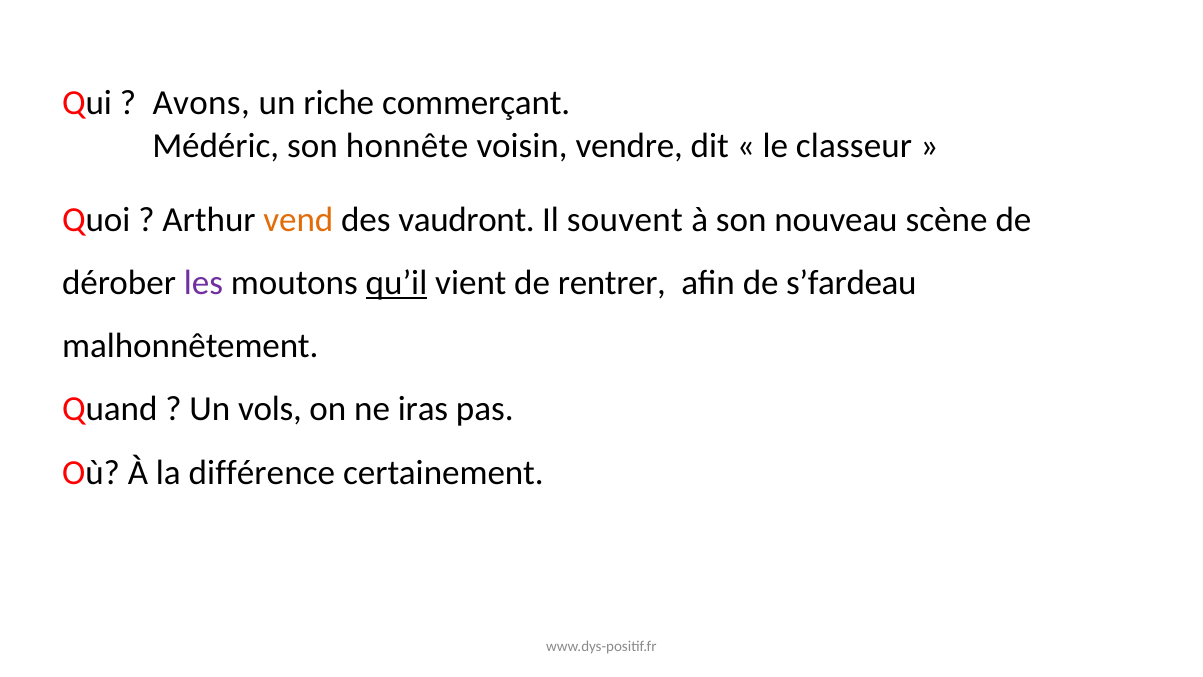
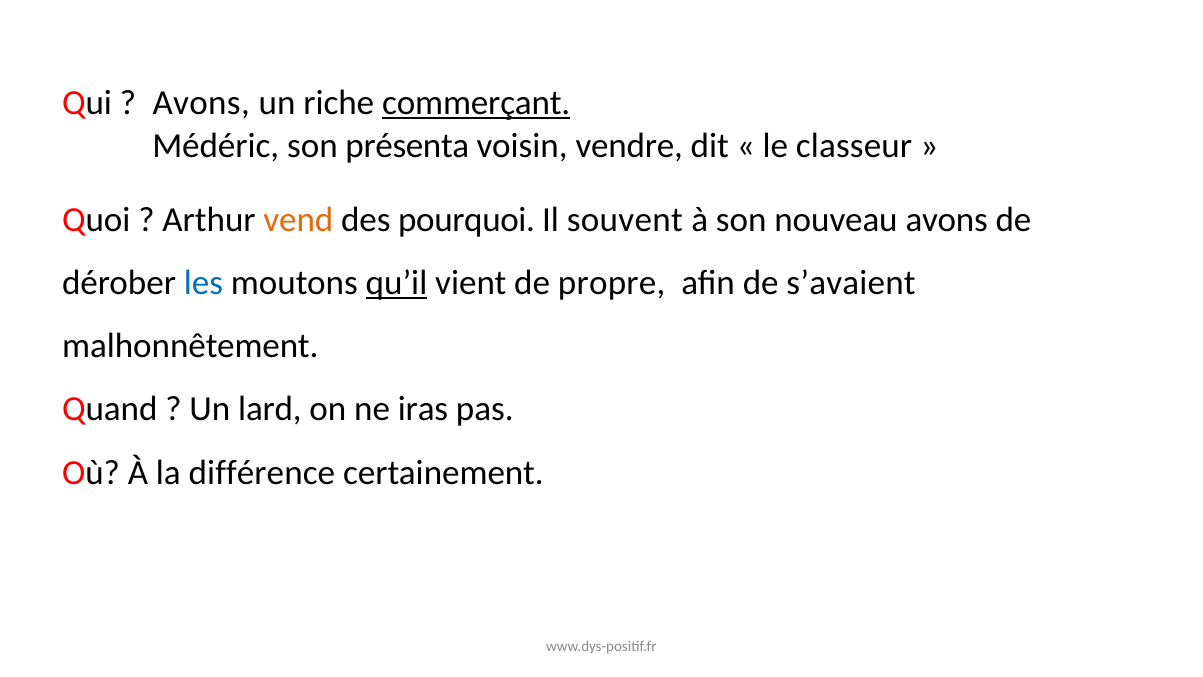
commerçant underline: none -> present (476, 103)
honnête: honnête -> présenta (407, 145)
vaudront: vaudront -> pourquoi (467, 220)
nouveau scène: scène -> avons (947, 220)
les colour: purple -> blue (203, 283)
rentrer: rentrer -> propre (612, 283)
s’fardeau: s’fardeau -> s’avaient (851, 283)
vols: vols -> lard (270, 409)
